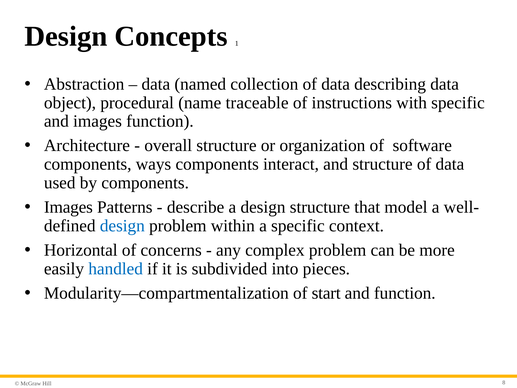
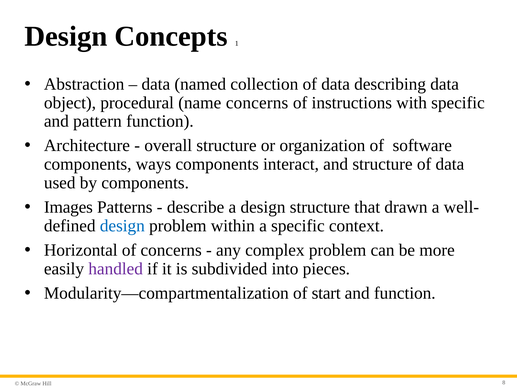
name traceable: traceable -> concerns (257, 103)
and images: images -> pattern (97, 121)
model: model -> drawn (406, 207)
handled colour: blue -> purple (116, 269)
